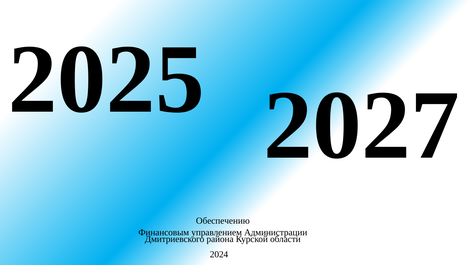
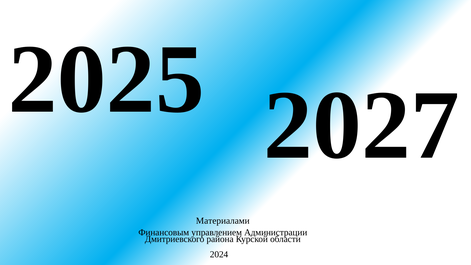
Обеспечению: Обеспечению -> Материалами (223, 221)
